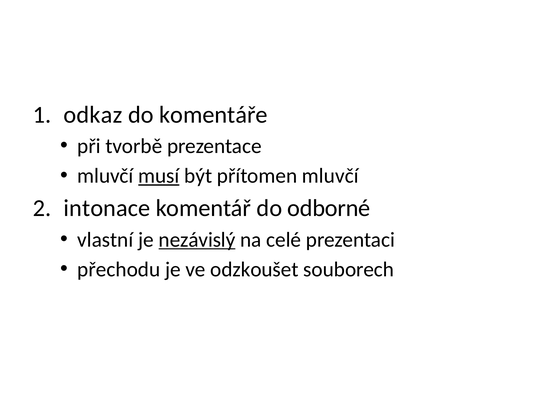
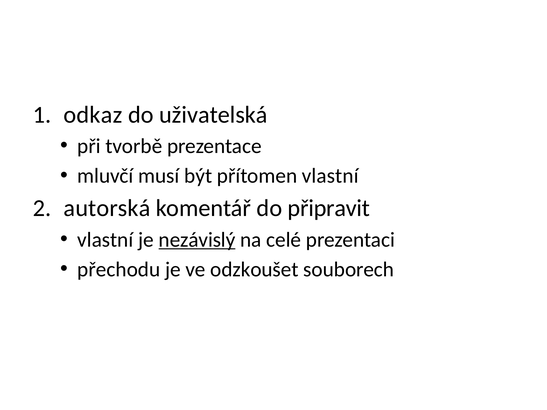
do komentáře: komentáře -> uživatelská (213, 115)
musí underline: present -> none (159, 176)
přítomen mluvčí: mluvčí -> vlastní (330, 176)
intonace: intonace -> autorská (107, 208)
odborné: odborné -> připravit (329, 208)
